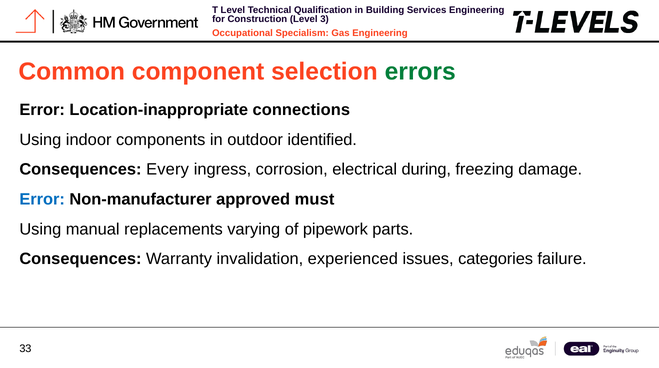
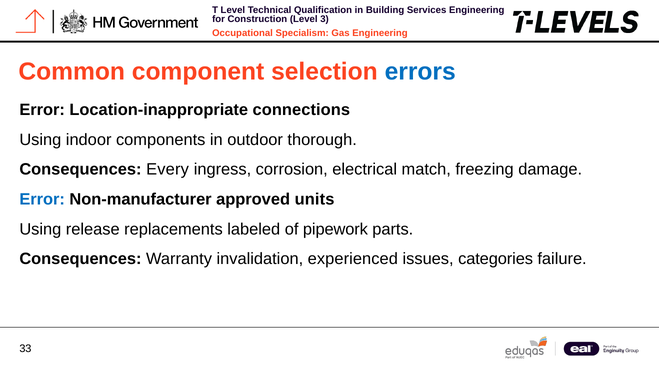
errors colour: green -> blue (420, 71)
identified: identified -> thorough (322, 140)
during: during -> match (426, 170)
must: must -> units (315, 199)
manual: manual -> release (93, 229)
varying: varying -> labeled (254, 229)
